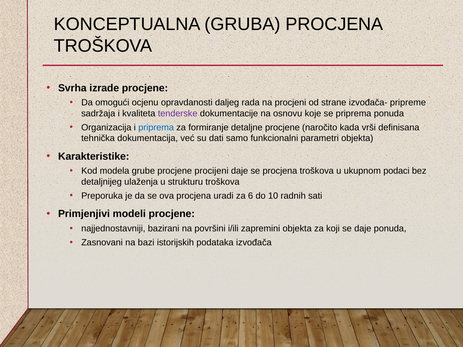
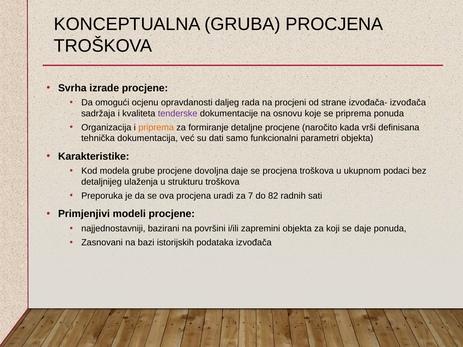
izvođača- pripreme: pripreme -> izvođača (408, 103)
priprema colour: blue -> orange (156, 128)
procijeni: procijeni -> dovoljna (211, 171)
6: 6 -> 7 (251, 196)
10: 10 -> 82 (273, 196)
